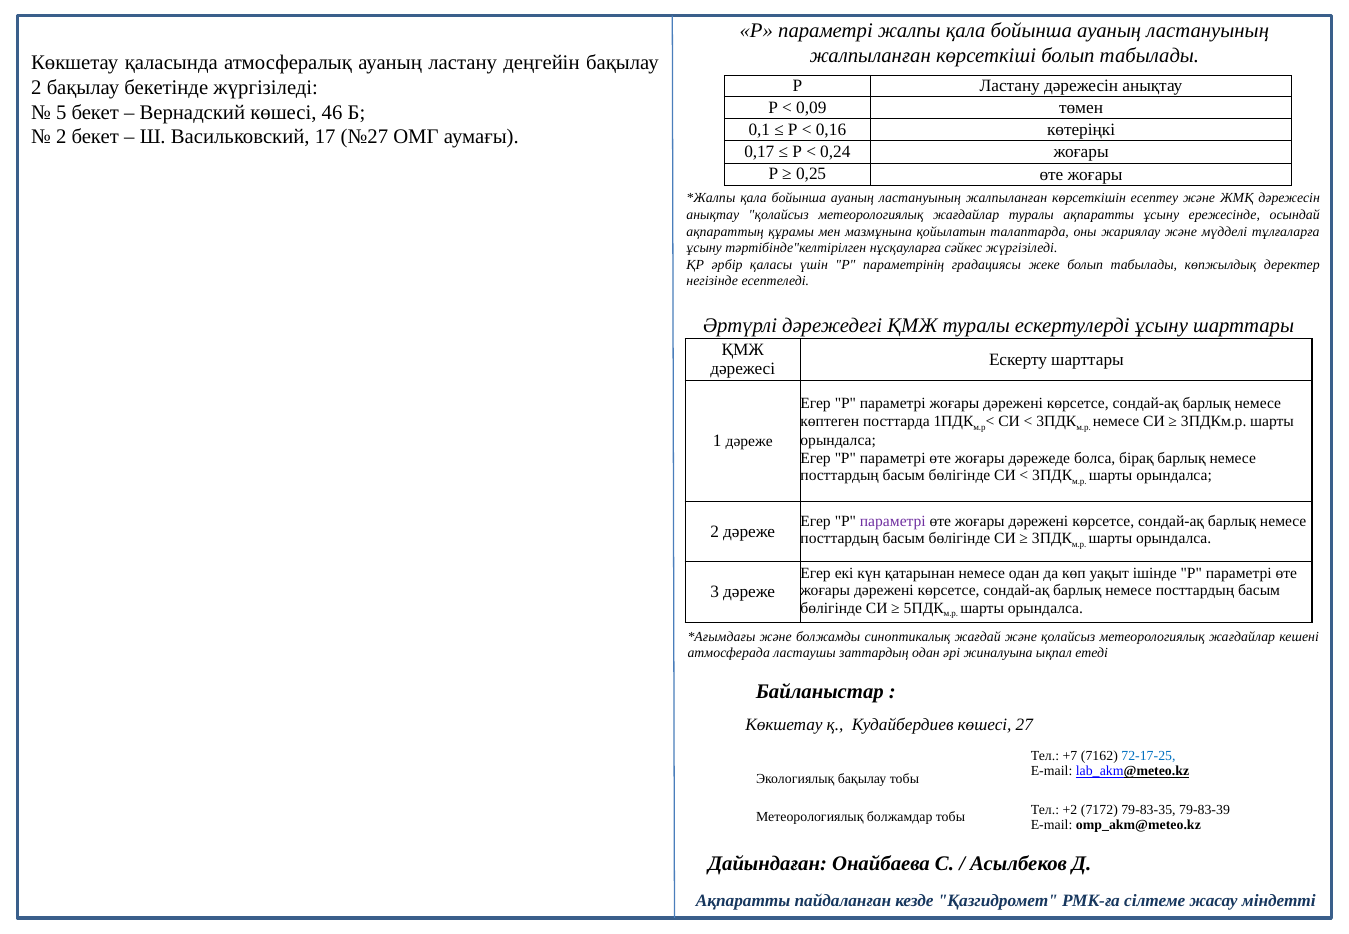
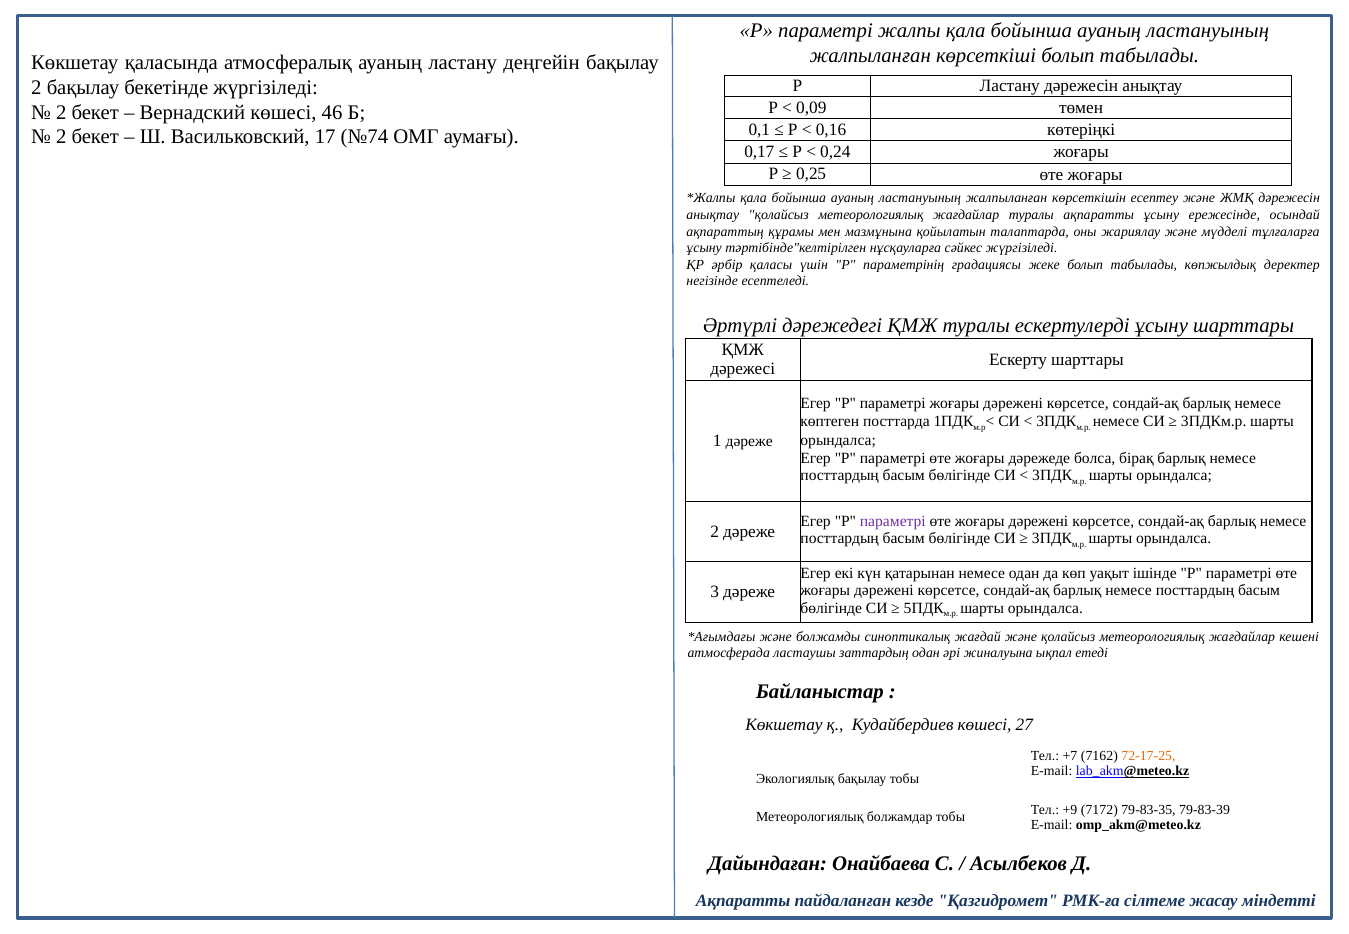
5: 5 -> 2 (61, 112)
№27: №27 -> №74 (364, 137)
72-17-25 colour: blue -> orange (1148, 756)
+2: +2 -> +9 (1070, 810)
